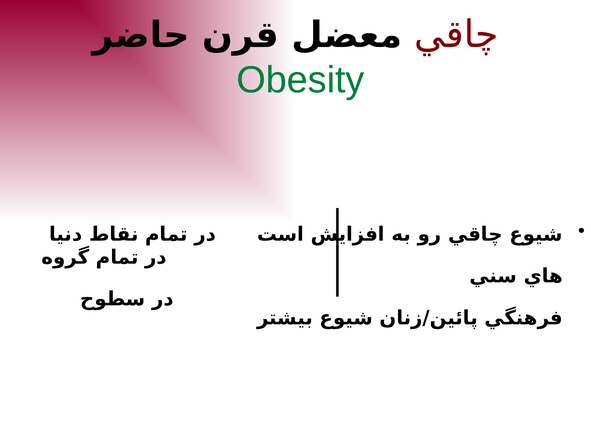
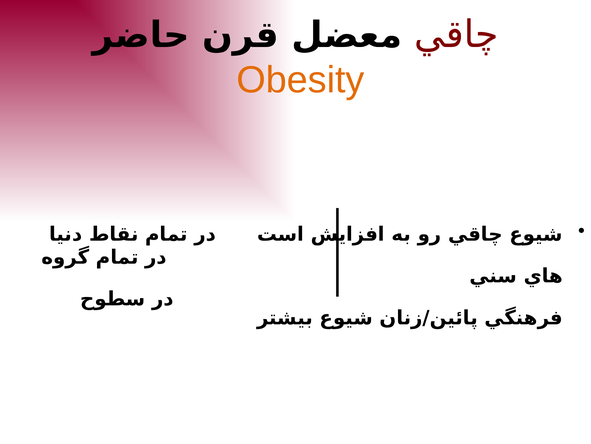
Obesity colour: green -> orange (300, 80)
